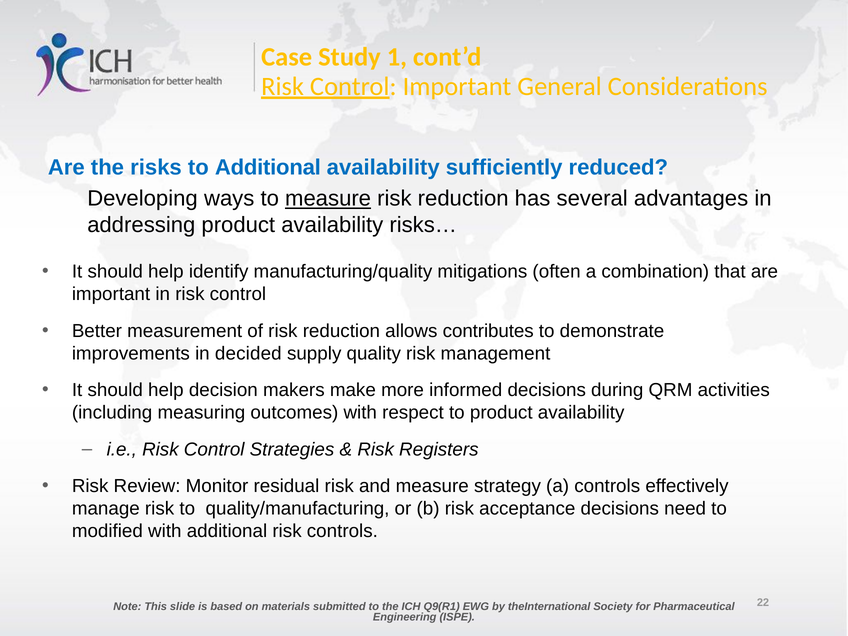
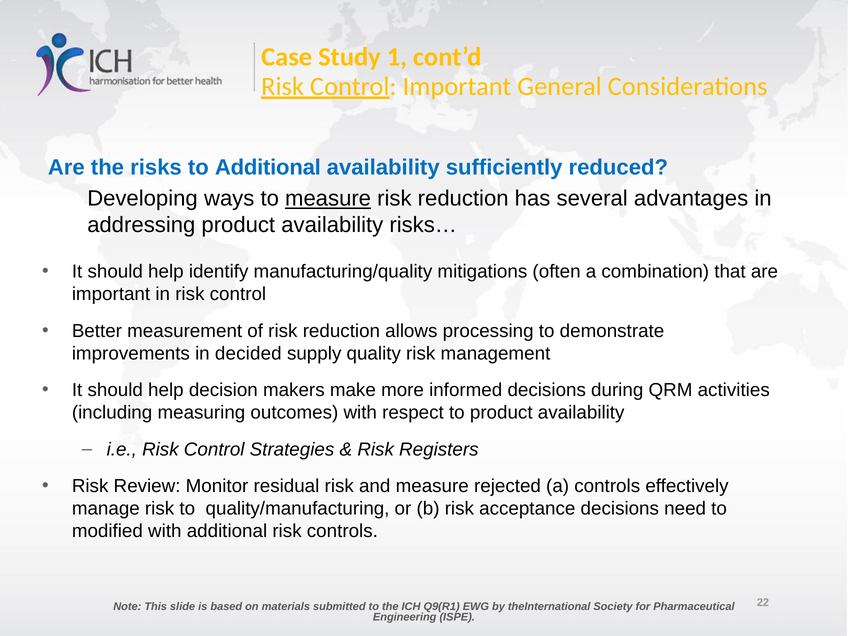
contributes: contributes -> processing (488, 331)
strategy: strategy -> rejected (507, 486)
